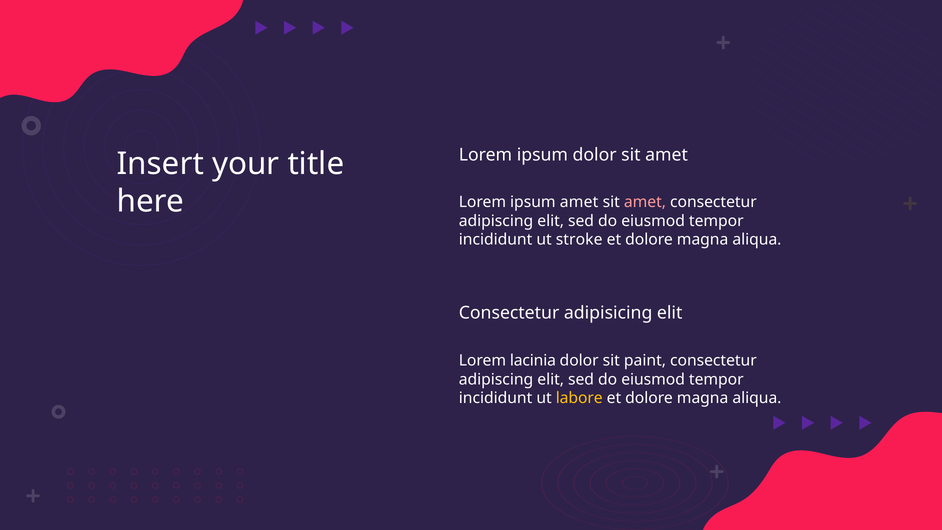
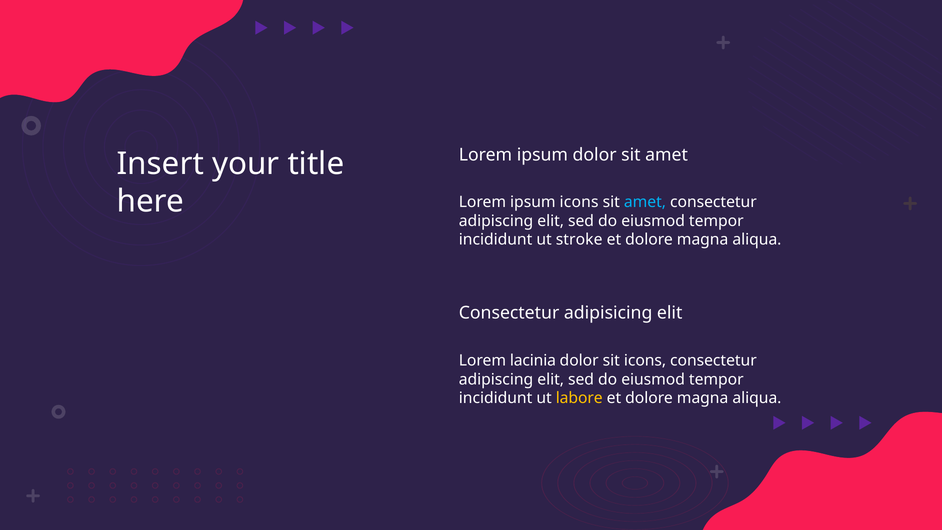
ipsum amet: amet -> icons (579, 202)
amet colour: pink -> light blue (645, 202)
sit paint: paint -> icons (645, 360)
